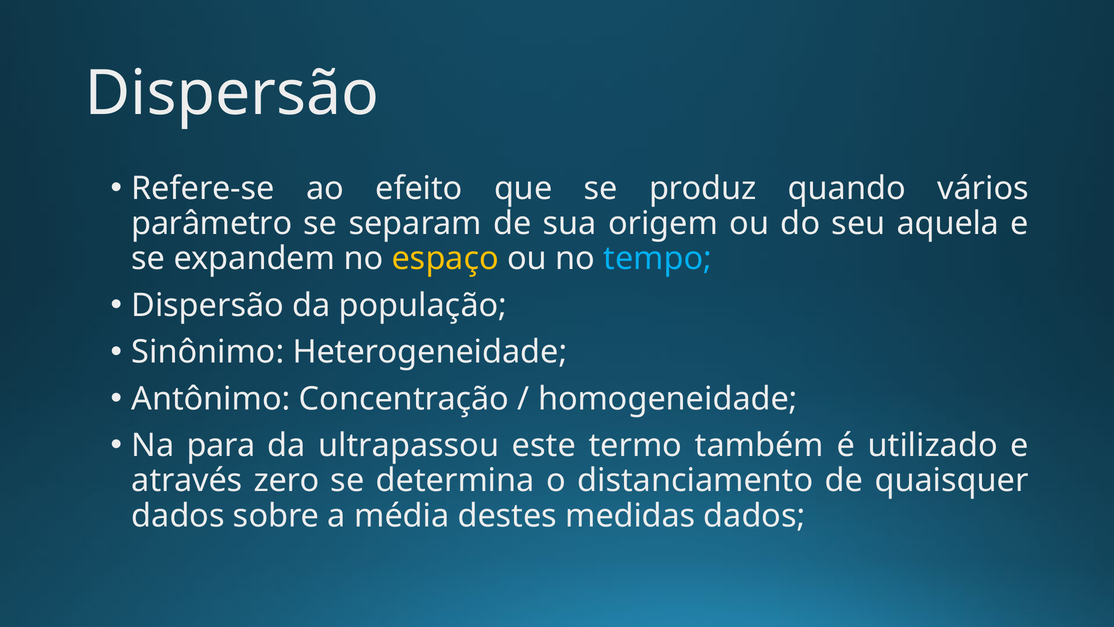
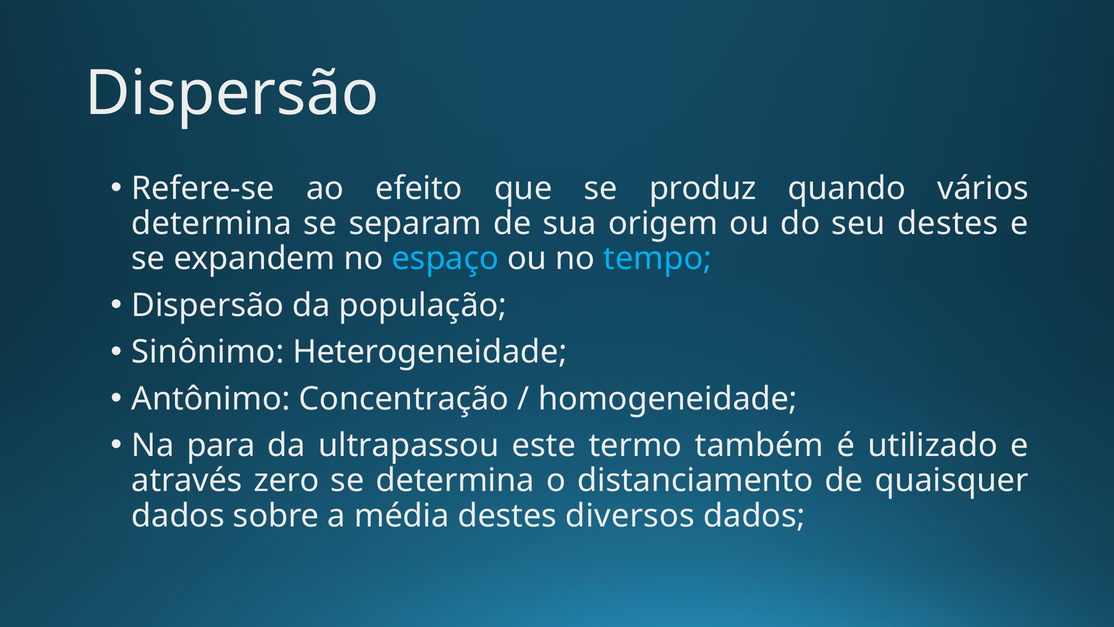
parâmetro: parâmetro -> determina (212, 223)
seu aquela: aquela -> destes (948, 223)
espaço colour: yellow -> light blue (445, 258)
medidas: medidas -> diversos (630, 515)
